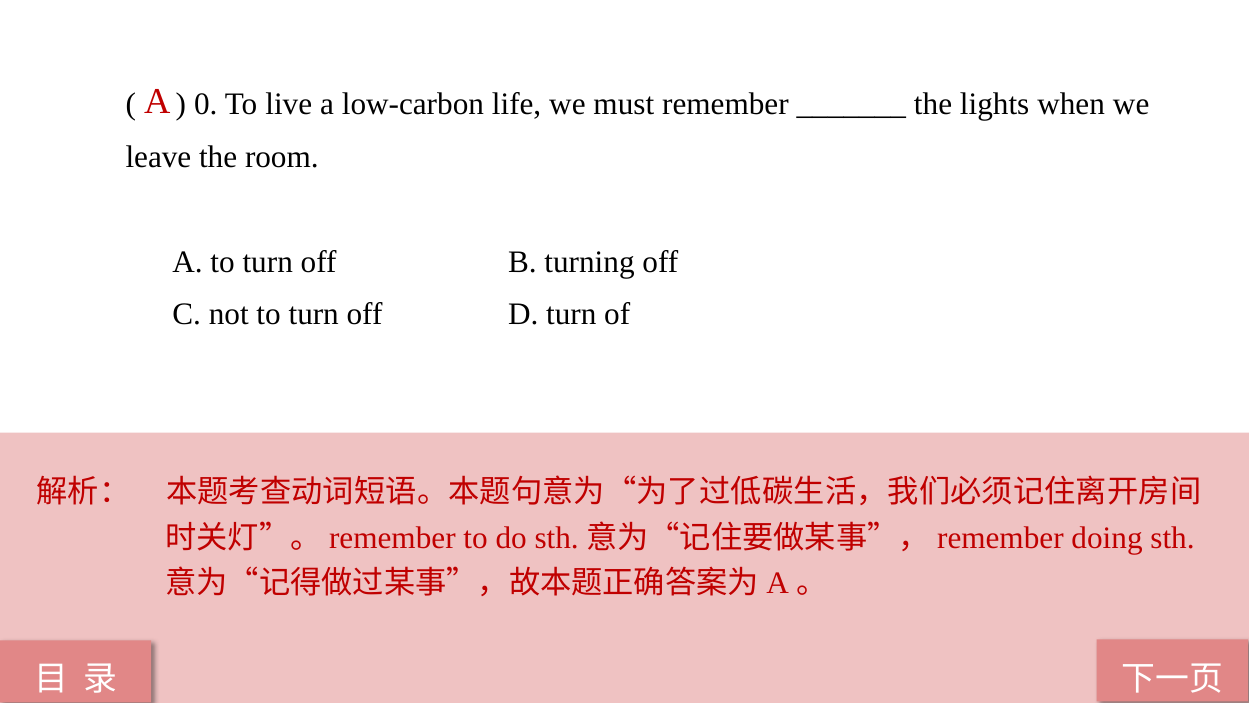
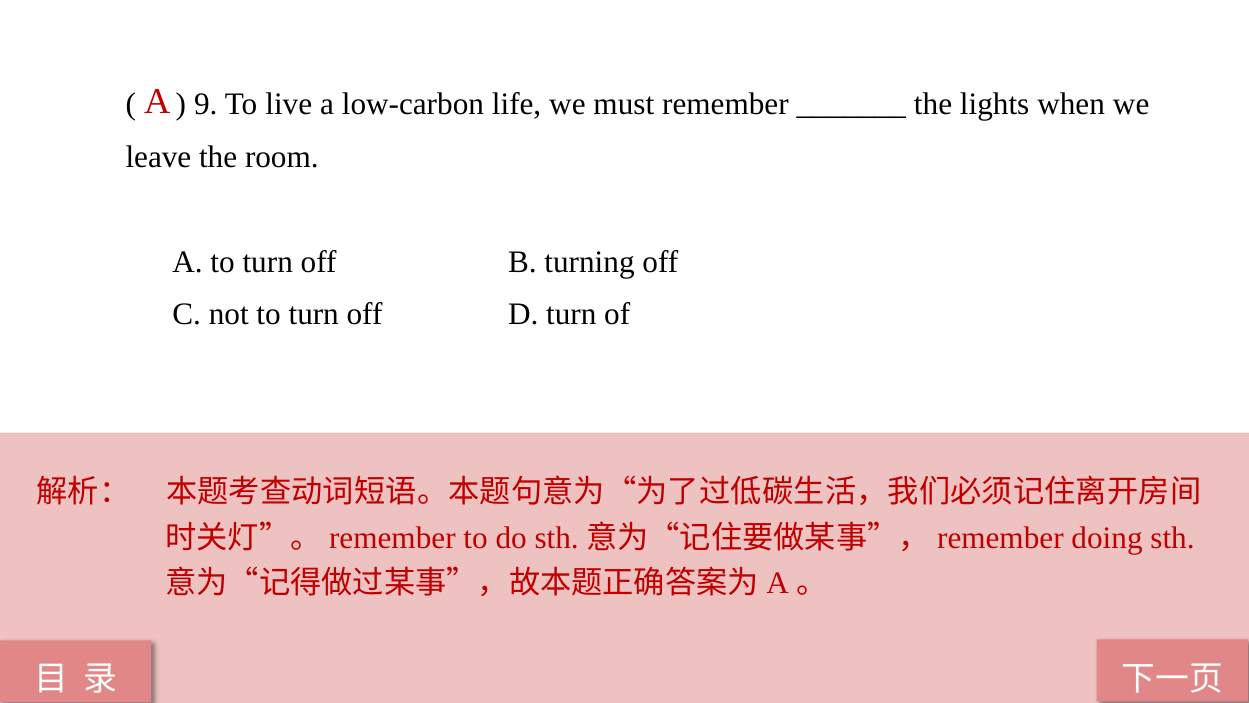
0: 0 -> 9 (206, 104)
